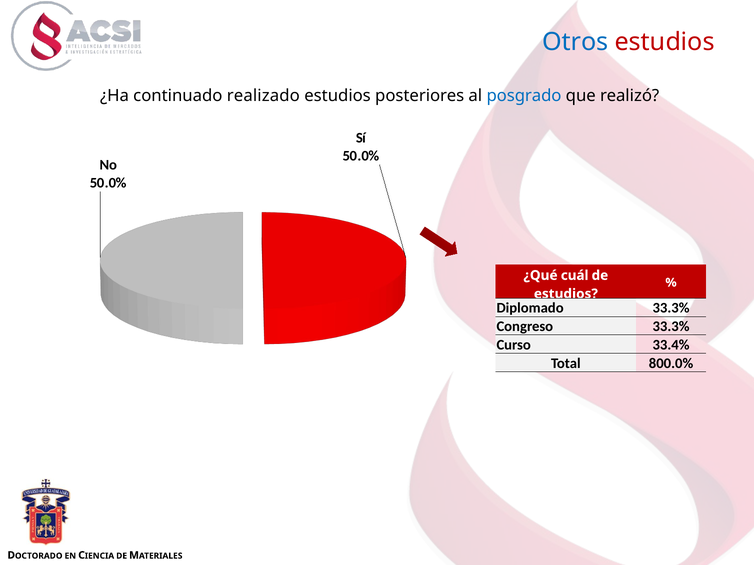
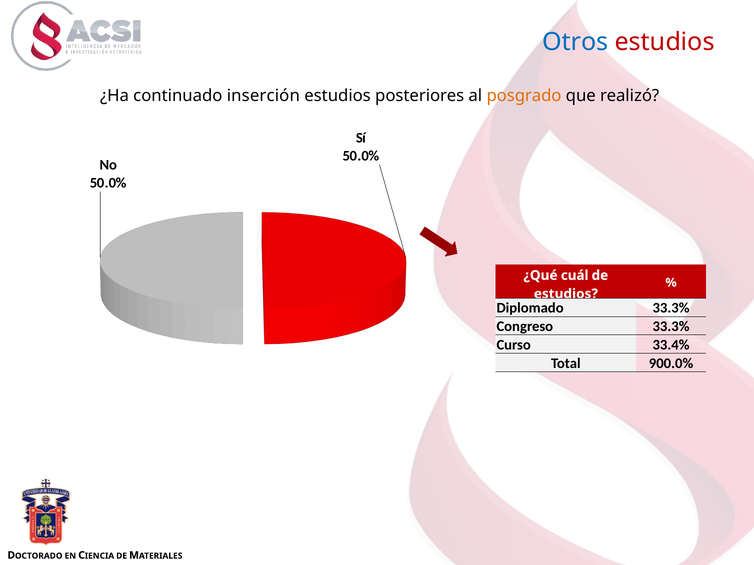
realizado: realizado -> inserción (263, 96)
posgrado colour: blue -> orange (524, 96)
800.0%: 800.0% -> 900.0% (671, 364)
